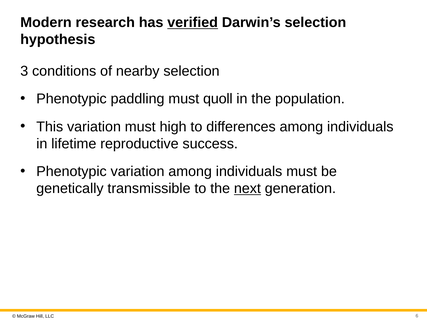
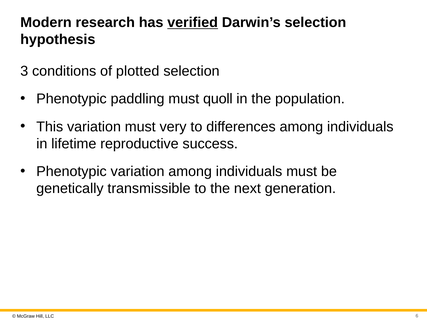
nearby: nearby -> plotted (138, 71)
high: high -> very (173, 127)
next underline: present -> none (247, 189)
